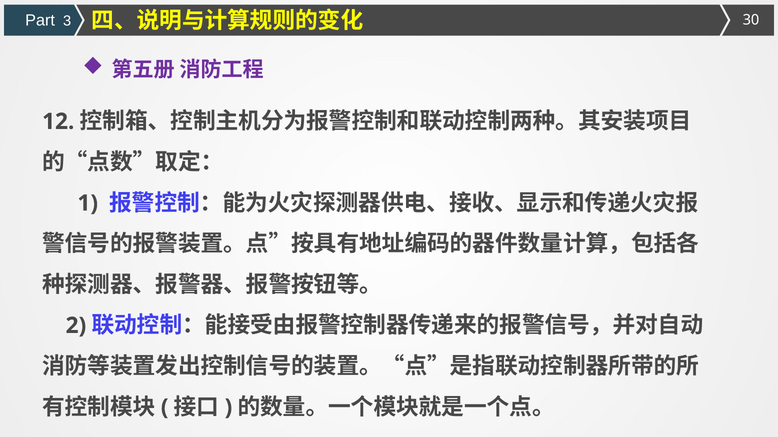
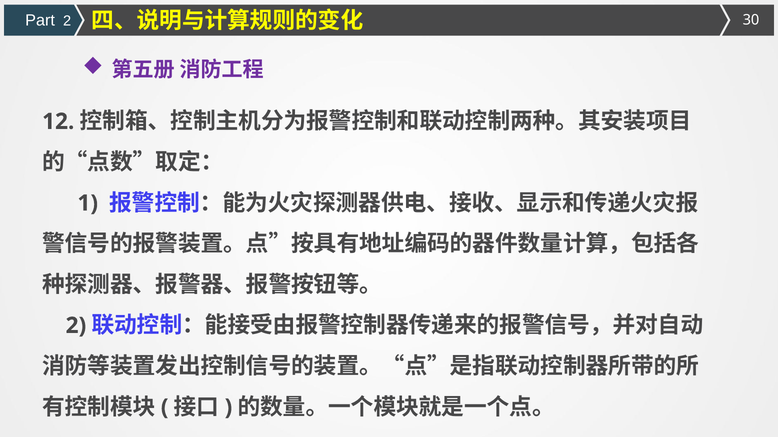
Part 3: 3 -> 2 (67, 21)
